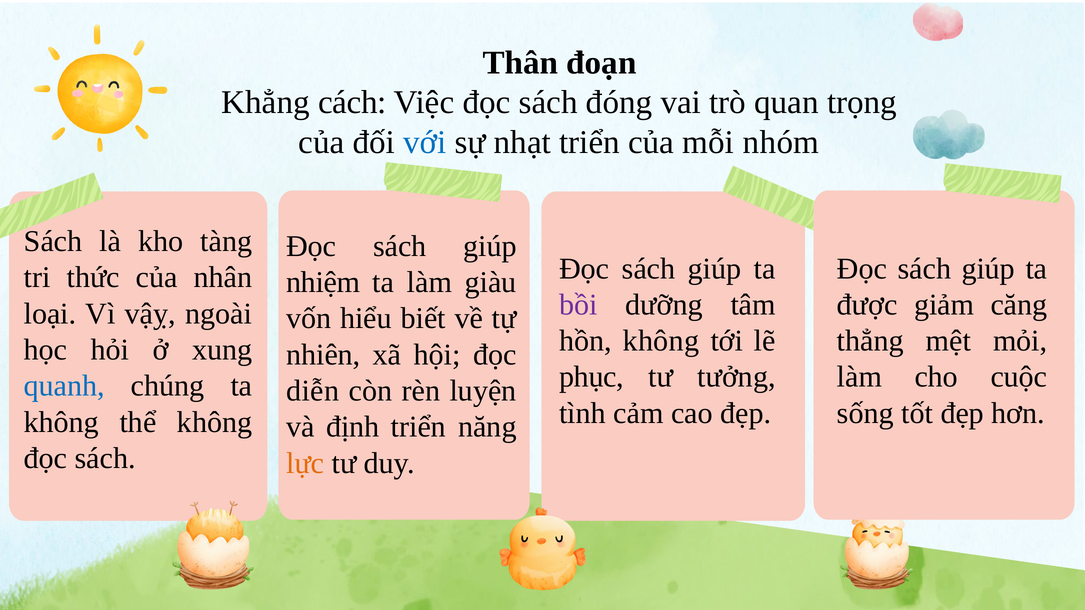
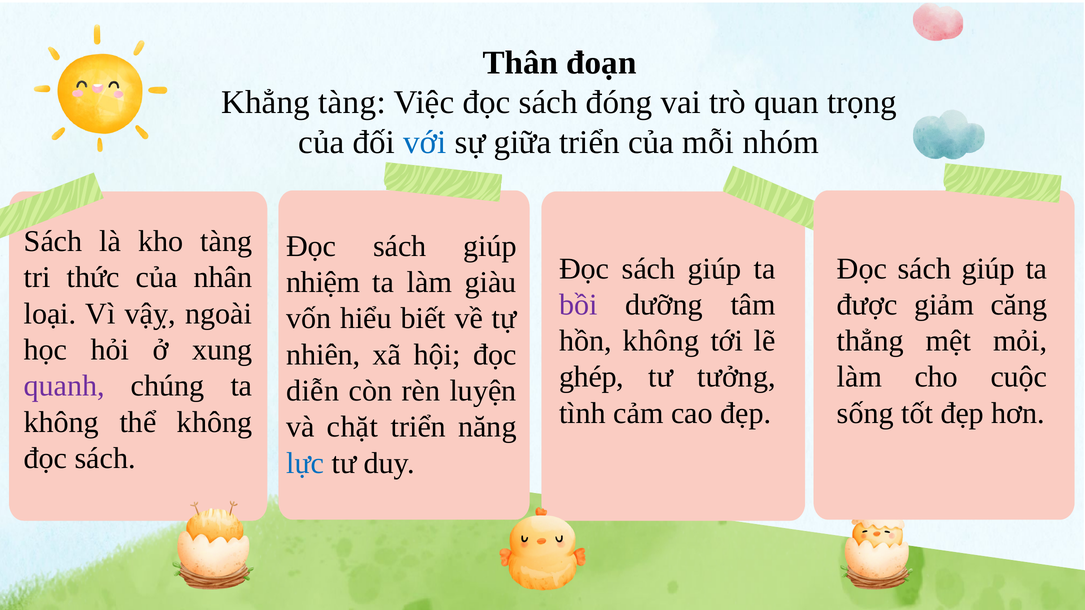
Khẳng cách: cách -> tàng (352, 102)
nhạt: nhạt -> giữa (523, 142)
phục: phục -> ghép (591, 377)
quanh colour: blue -> purple (64, 386)
định: định -> chặt (352, 427)
lực colour: orange -> blue (305, 463)
